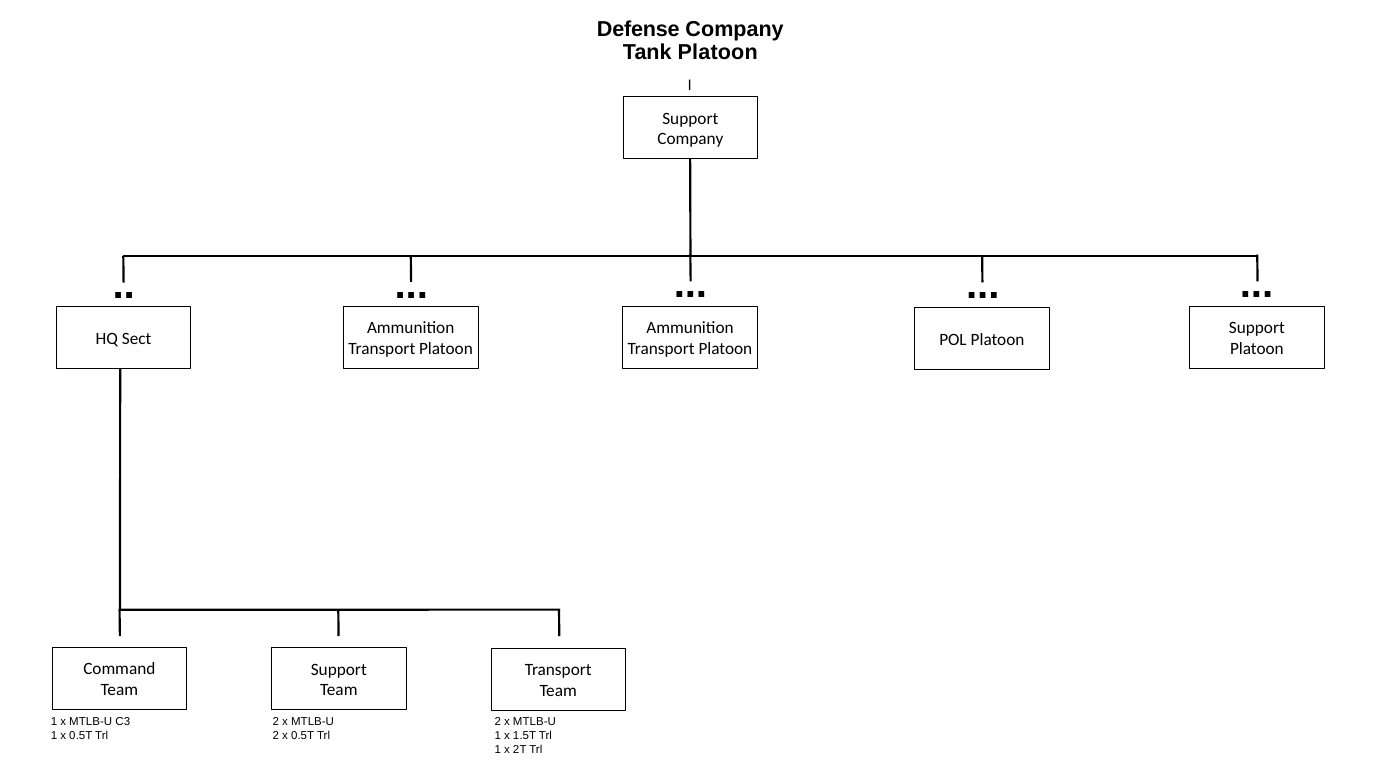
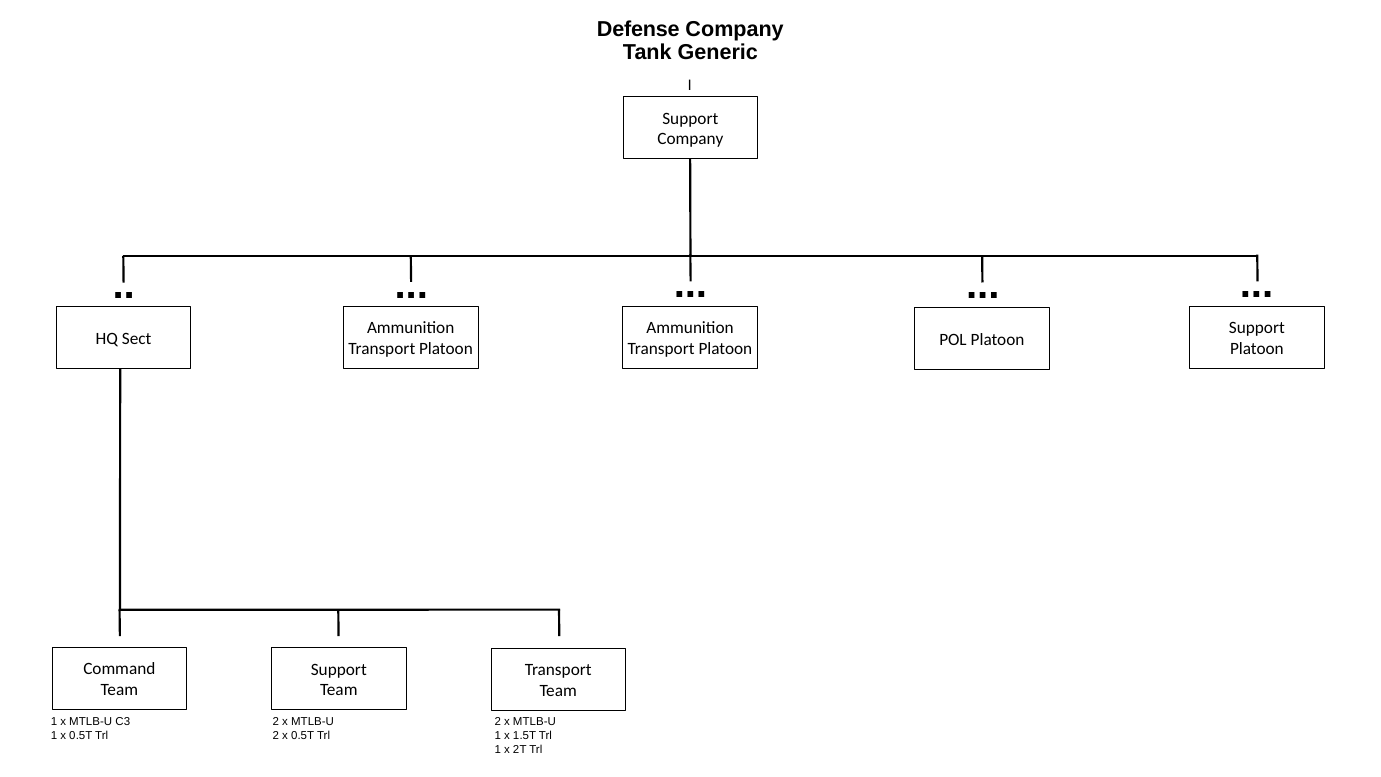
Tank Platoon: Platoon -> Generic (718, 52)
